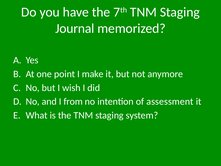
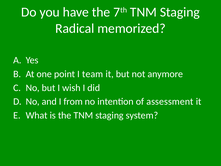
Journal: Journal -> Radical (75, 28)
make: make -> team (93, 74)
